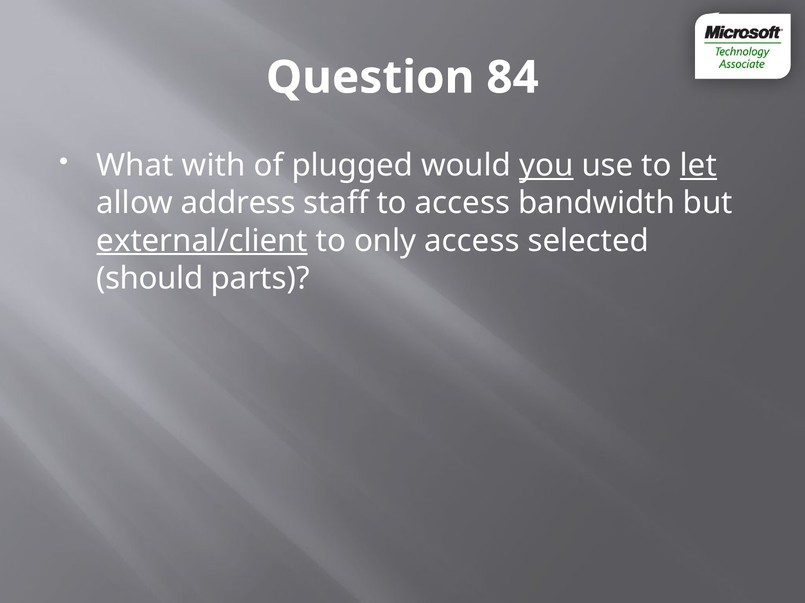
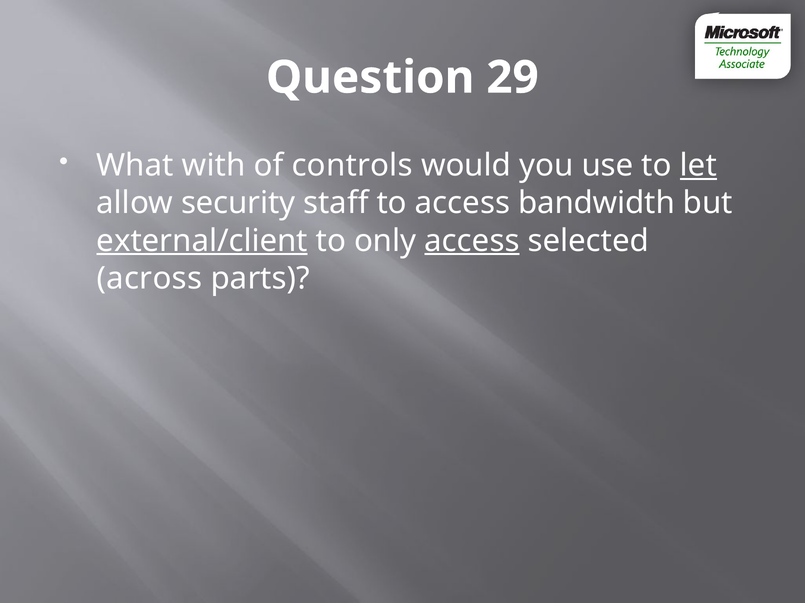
84: 84 -> 29 (513, 78)
plugged: plugged -> controls (352, 166)
you underline: present -> none (546, 166)
address: address -> security (238, 203)
access underline: none -> present (472, 241)
should: should -> across (149, 279)
